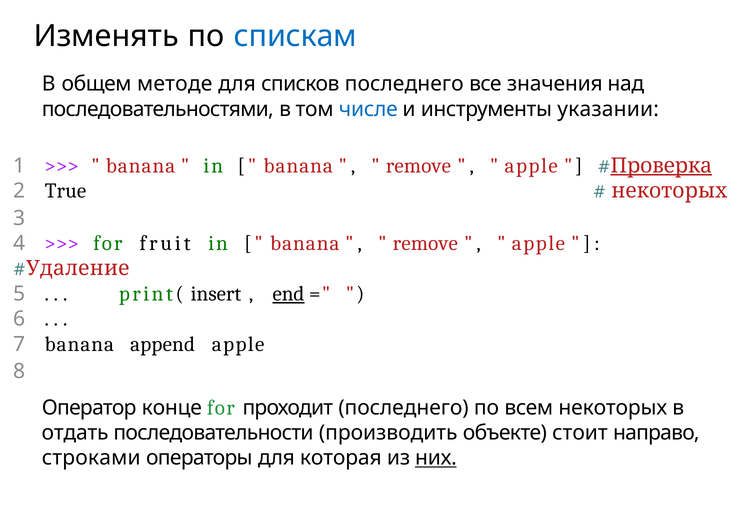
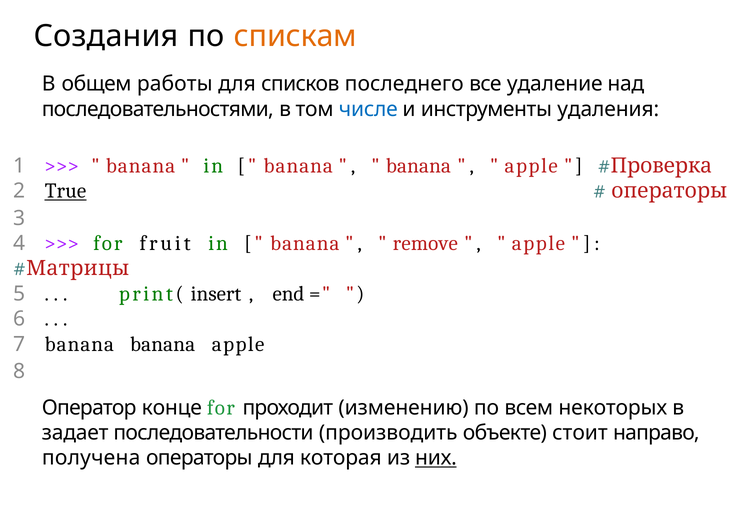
Изменять: Изменять -> Создания (106, 36)
спискам colour: blue -> orange (295, 36)
методе: методе -> работы (175, 84)
значения: значения -> удаление (555, 84)
указании: указании -> удаления (608, 109)
remove: remove -> banana (418, 166)
Проверка underline: present -> none (661, 166)
True underline: none -> present (66, 191)
некоторых: некоторых -> операторы (669, 191)
Удаление: Удаление -> Матрицы (78, 269)
end underline: present -> none (288, 294)
banana append: append -> banana (163, 344)
проходит последнего: последнего -> изменению (404, 408)
отдать: отдать -> задает (75, 433)
строками: строками -> получена (91, 458)
